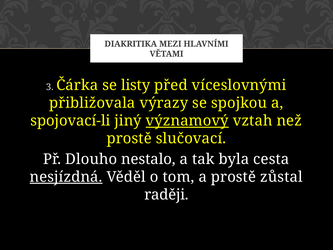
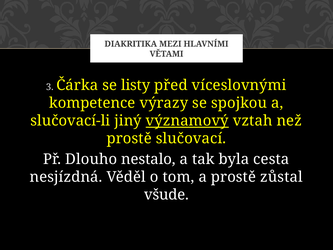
přibližovala: přibližovala -> kompetence (92, 103)
spojovací-li: spojovací-li -> slučovací-li (70, 121)
nesjízdná underline: present -> none (66, 177)
raději: raději -> všude (167, 195)
